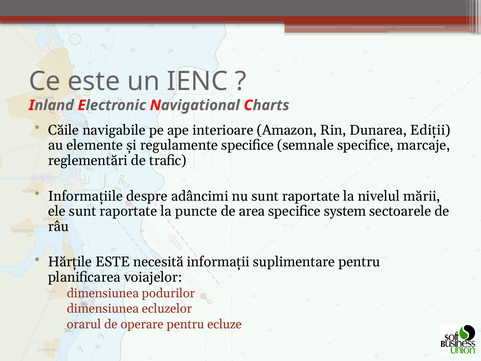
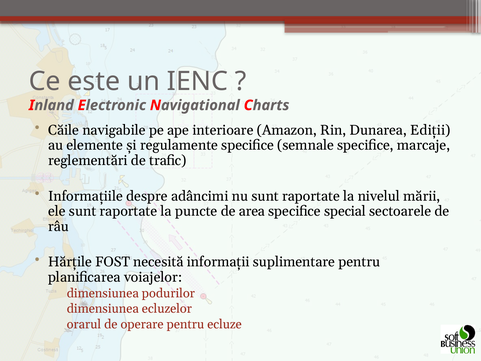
system: system -> special (345, 211)
Hărțile ESTE: ESTE -> FOST (113, 262)
